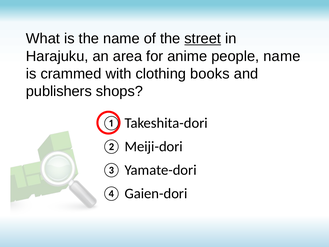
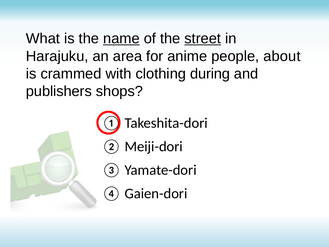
name underline: none -> present (121, 39)
people name: name -> about (282, 56)
books: books -> during (210, 74)
